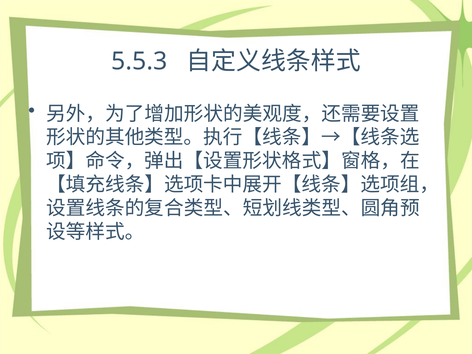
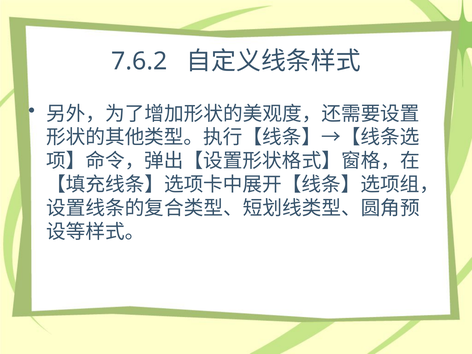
5.5.3: 5.5.3 -> 7.6.2 (139, 61)
